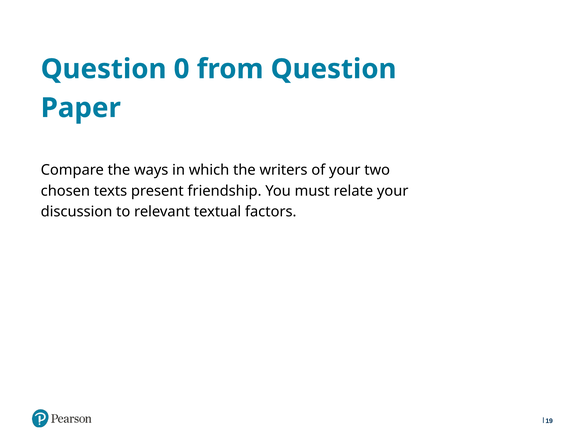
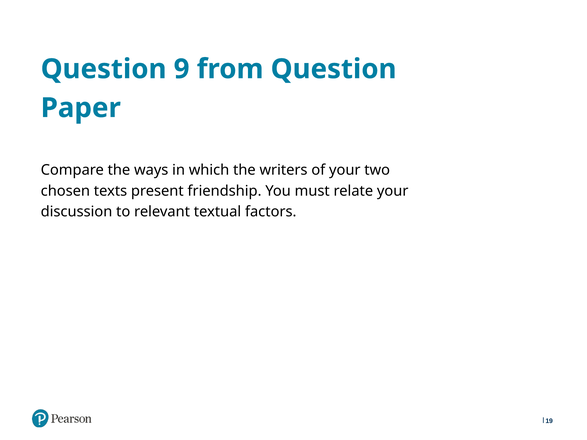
0: 0 -> 9 (182, 69)
